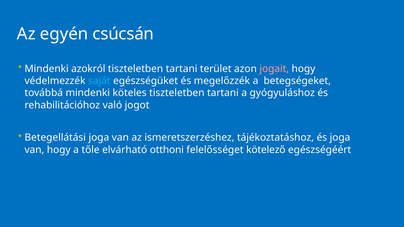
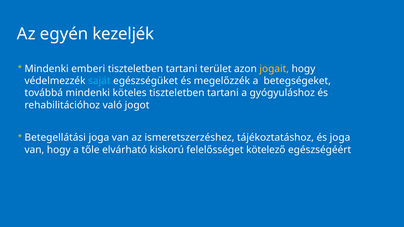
csúcsán: csúcsán -> kezeljék (123, 34)
azokról: azokról -> emberi (88, 69)
jogait colour: pink -> yellow (274, 69)
otthoni: otthoni -> kiskorú (167, 150)
